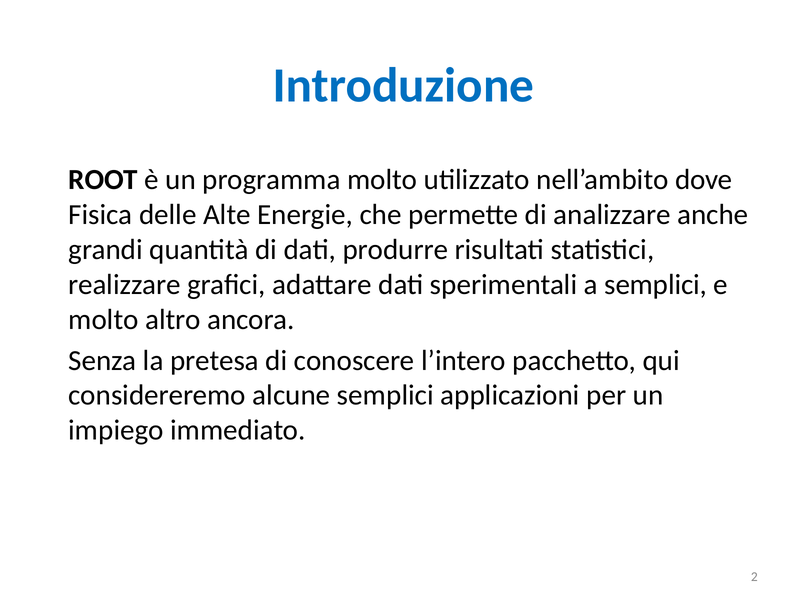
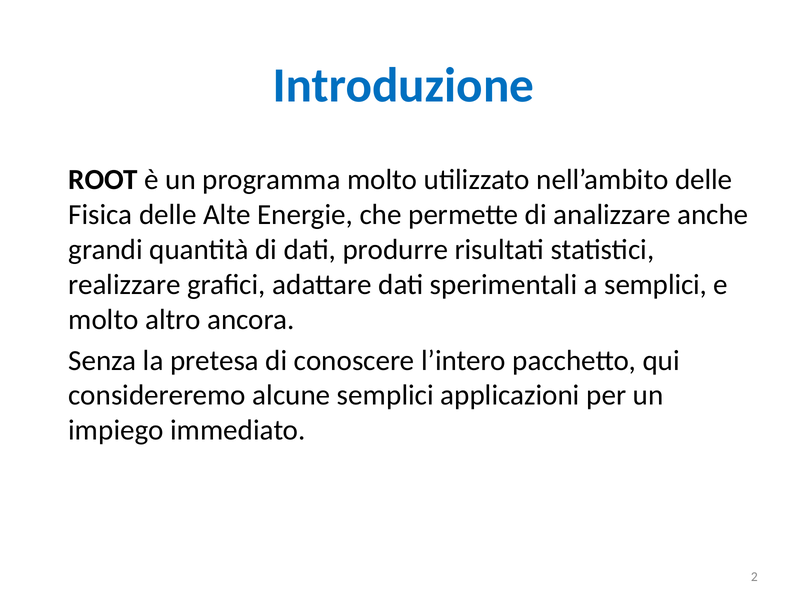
nell’ambito dove: dove -> delle (704, 180)
